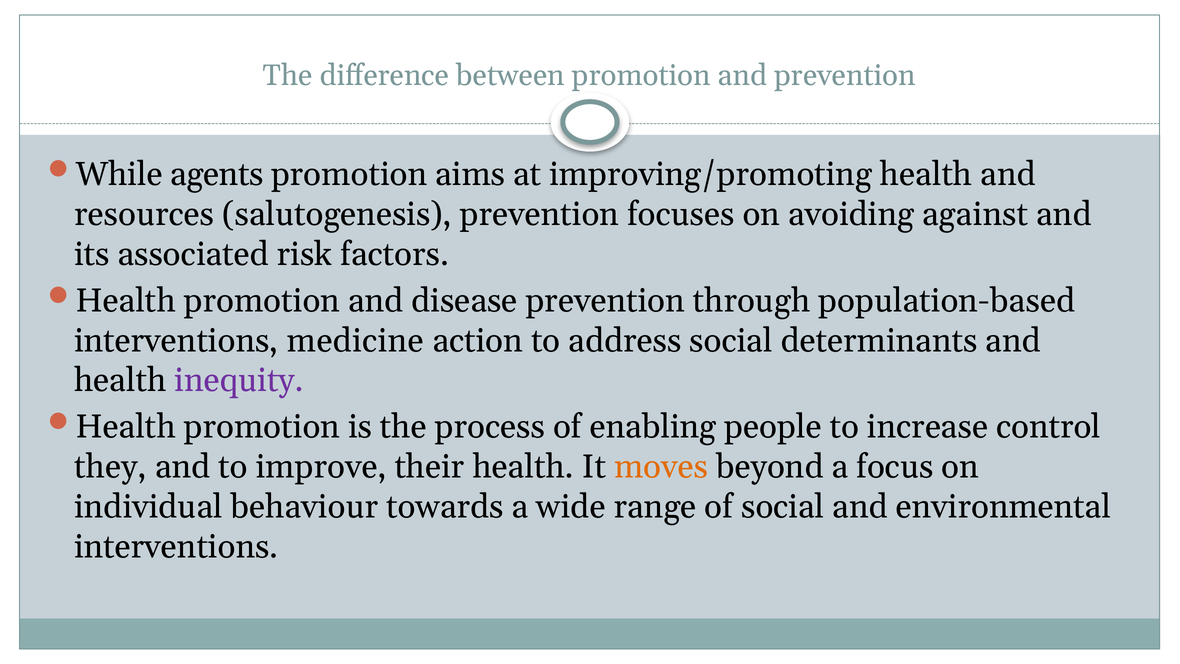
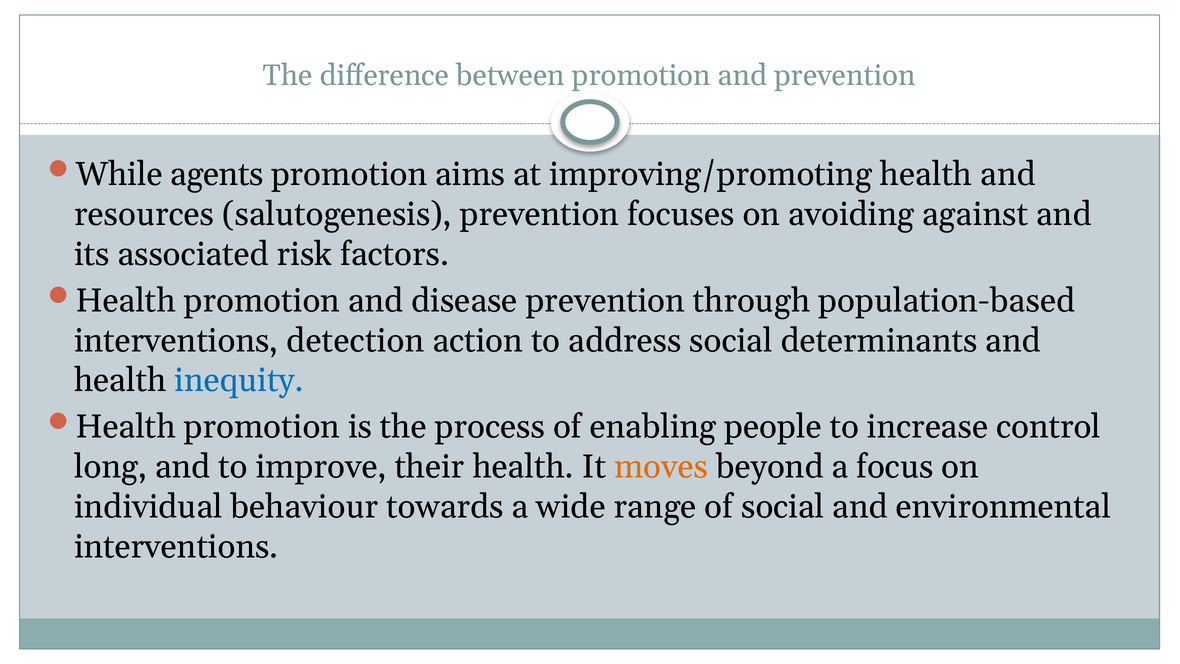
medicine: medicine -> detection (355, 340)
inequity colour: purple -> blue (239, 380)
they: they -> long (111, 467)
